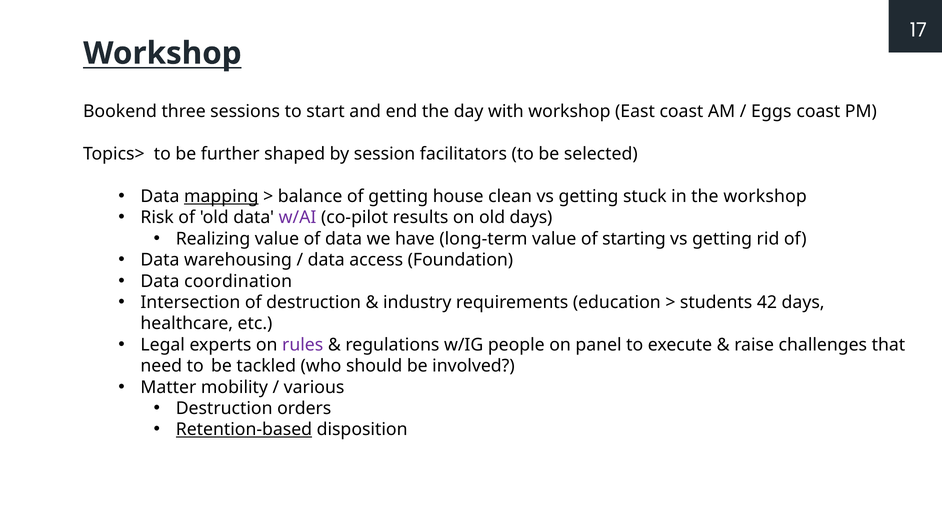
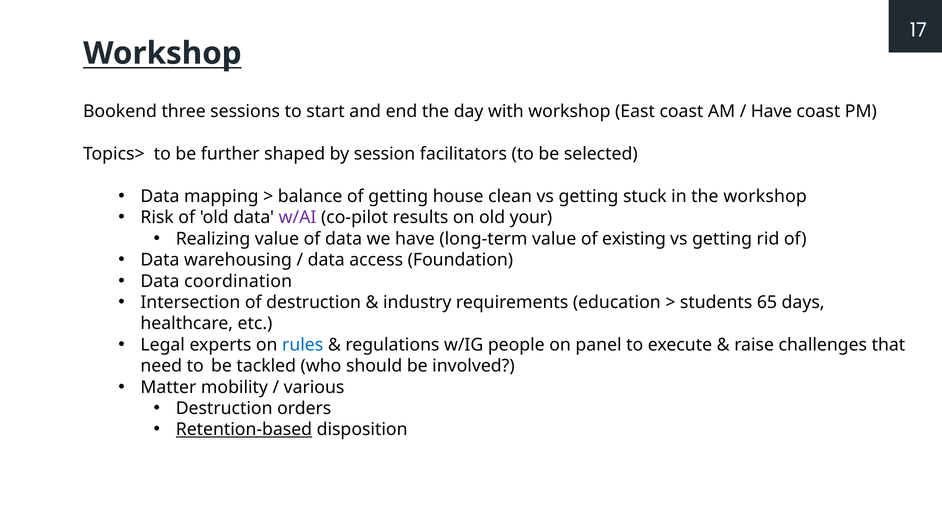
Eggs: Eggs -> Have (771, 112)
mapping underline: present -> none (221, 196)
old days: days -> your (531, 218)
starting: starting -> existing (634, 239)
42: 42 -> 65 (767, 302)
rules colour: purple -> blue (303, 345)
